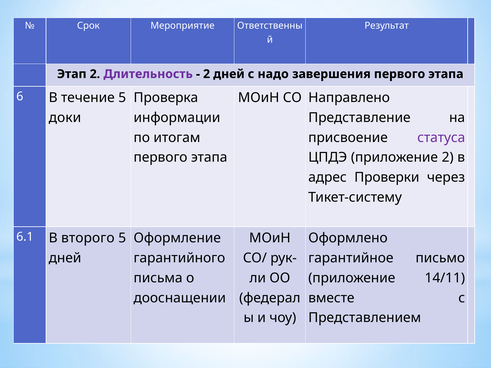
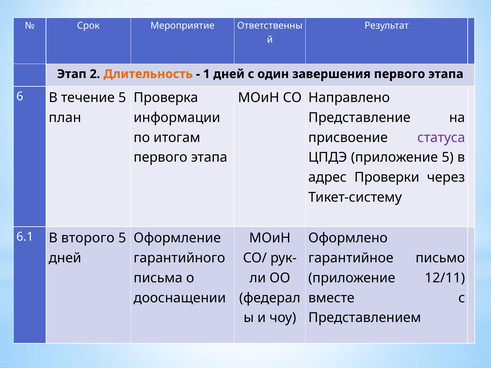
Длительность colour: purple -> orange (148, 74)
2: 2 -> 1 (207, 74)
надо: надо -> один (273, 74)
доки: доки -> план (65, 118)
приложение 2: 2 -> 5 (448, 158)
14/11: 14/11 -> 12/11 (445, 278)
